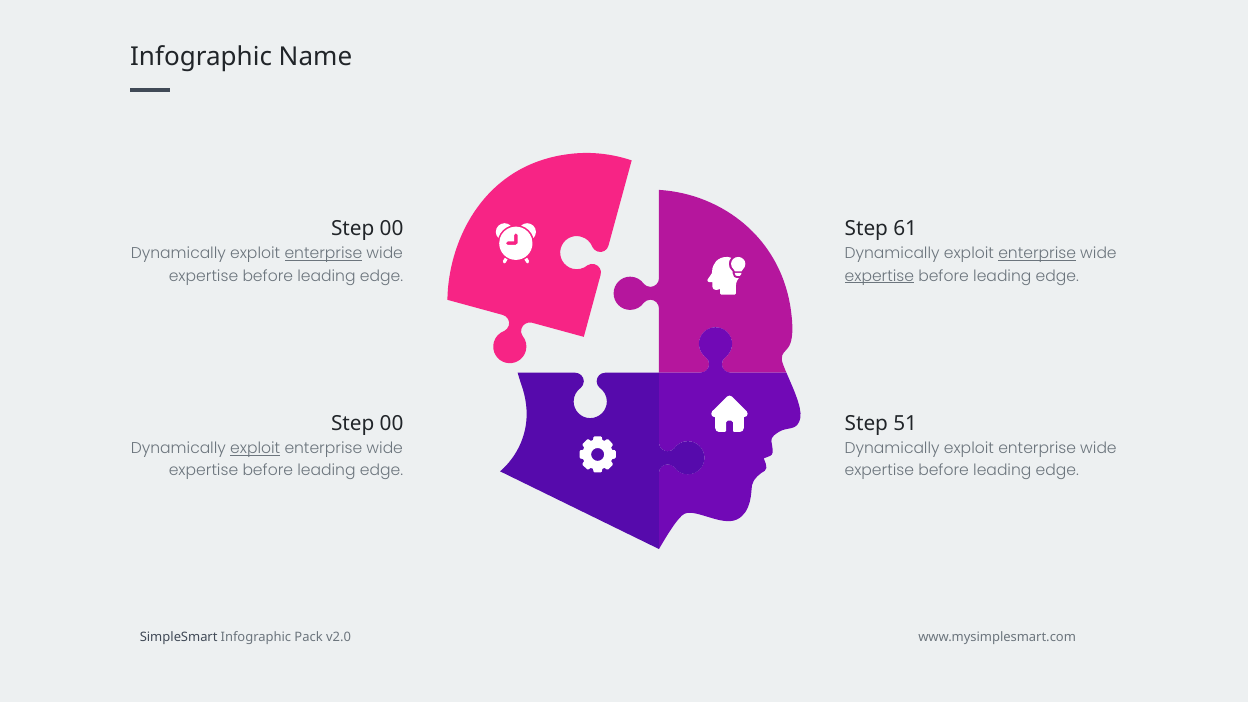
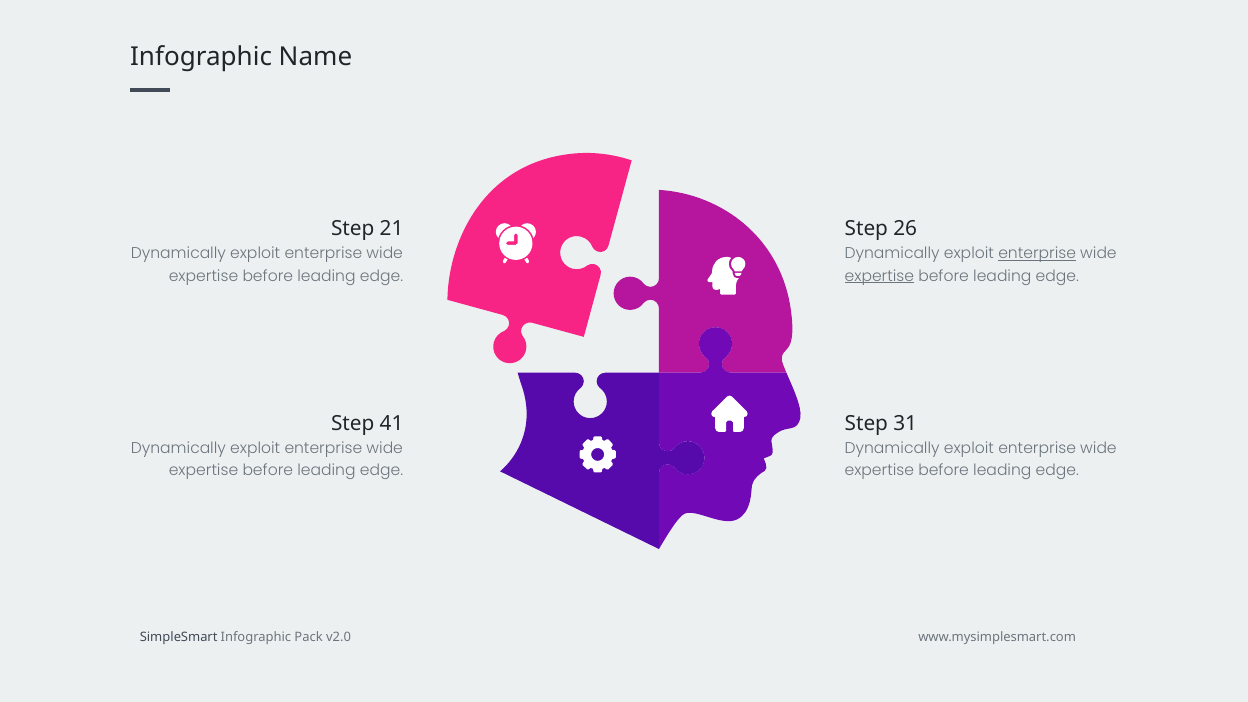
00: 00 -> 21 (392, 228)
61: 61 -> 26 (905, 228)
enterprise underline: present -> none (323, 254)
00: 00 -> 41 (392, 423)
51: 51 -> 31 (905, 423)
exploit underline: present -> none (255, 448)
